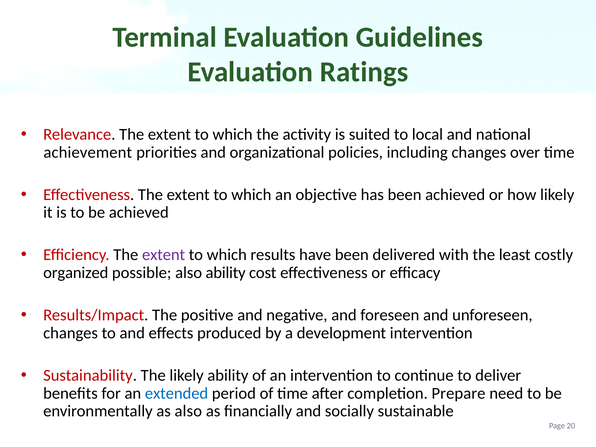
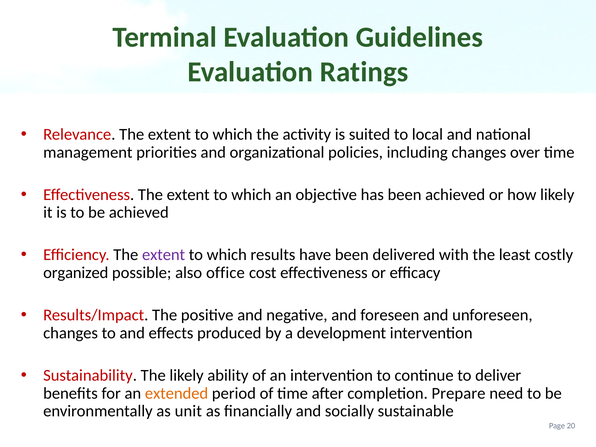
achievement: achievement -> management (88, 152)
also ability: ability -> office (225, 273)
extended colour: blue -> orange (177, 393)
as also: also -> unit (188, 411)
